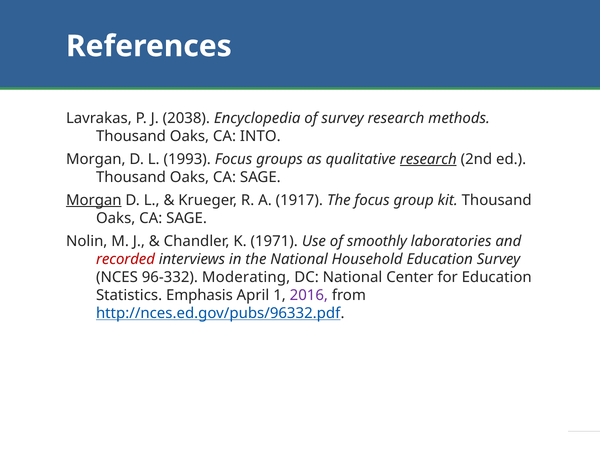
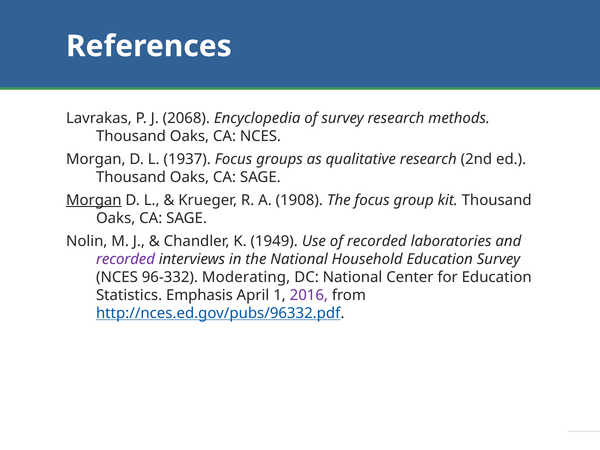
2038: 2038 -> 2068 (186, 118)
CA INTO: INTO -> NCES (260, 136)
1993: 1993 -> 1937 (187, 159)
research underline: present -> none (428, 159)
1917: 1917 -> 1908 (299, 200)
1971: 1971 -> 1949 (274, 241)
of smoothly: smoothly -> recorded (377, 241)
recorded colour: red -> purple (125, 259)
